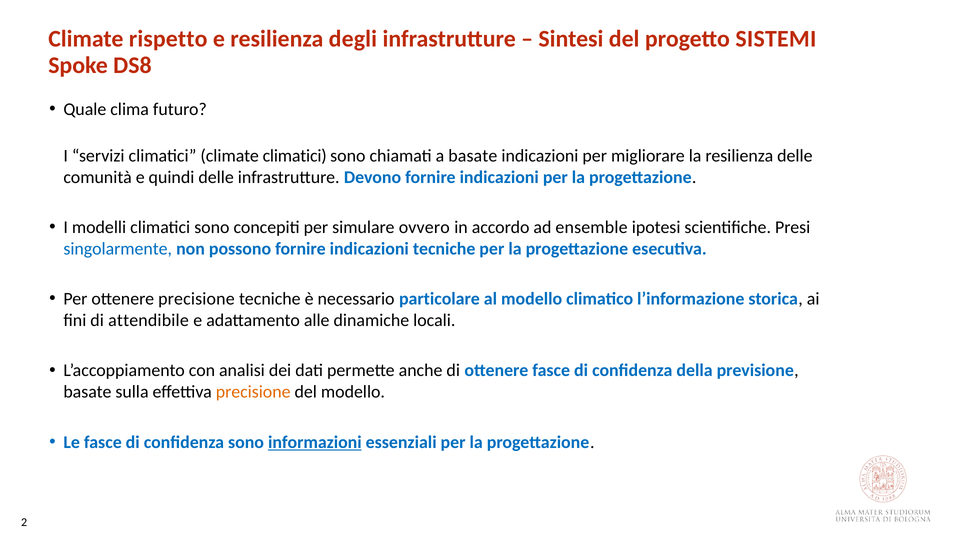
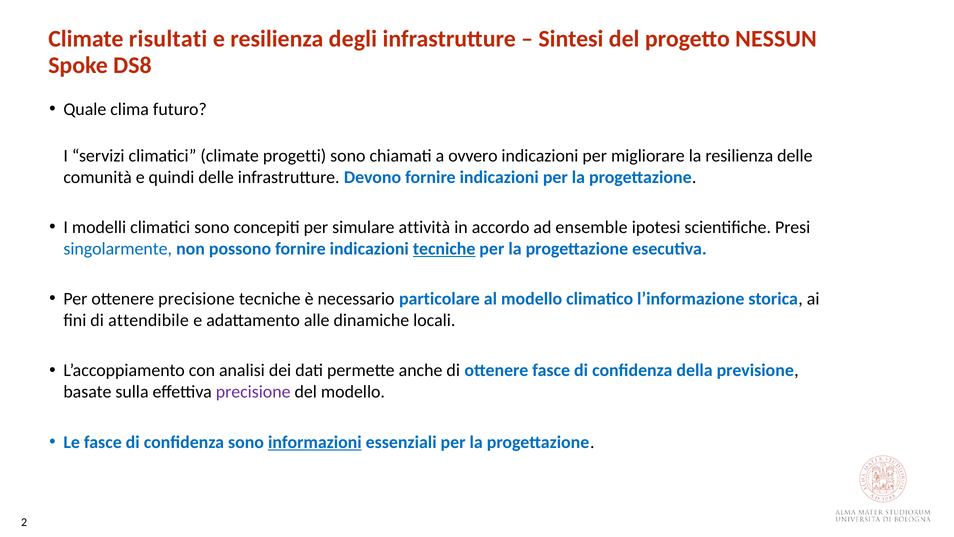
rispetto: rispetto -> risultati (168, 39)
SISTEMI: SISTEMI -> NESSUN (776, 39)
climate climatici: climatici -> progetti (295, 156)
a basate: basate -> ovvero (473, 156)
ovvero: ovvero -> attività (424, 227)
tecniche underline: none -> present (444, 249)
precisione colour: orange -> purple (253, 392)
